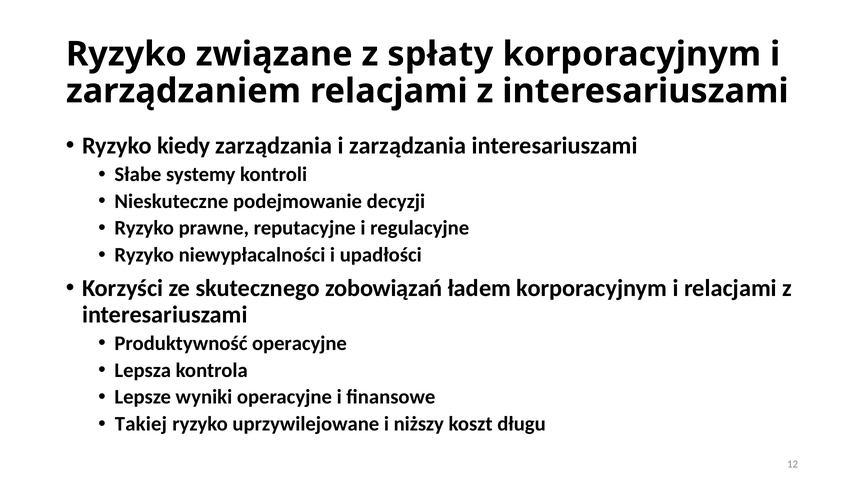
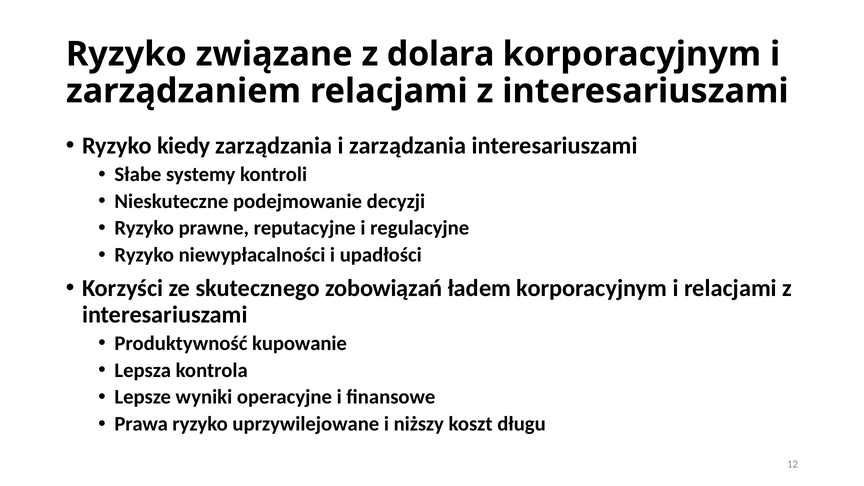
spłaty: spłaty -> dolara (441, 54)
Produktywność operacyjne: operacyjne -> kupowanie (299, 343)
Takiej: Takiej -> Prawa (141, 424)
